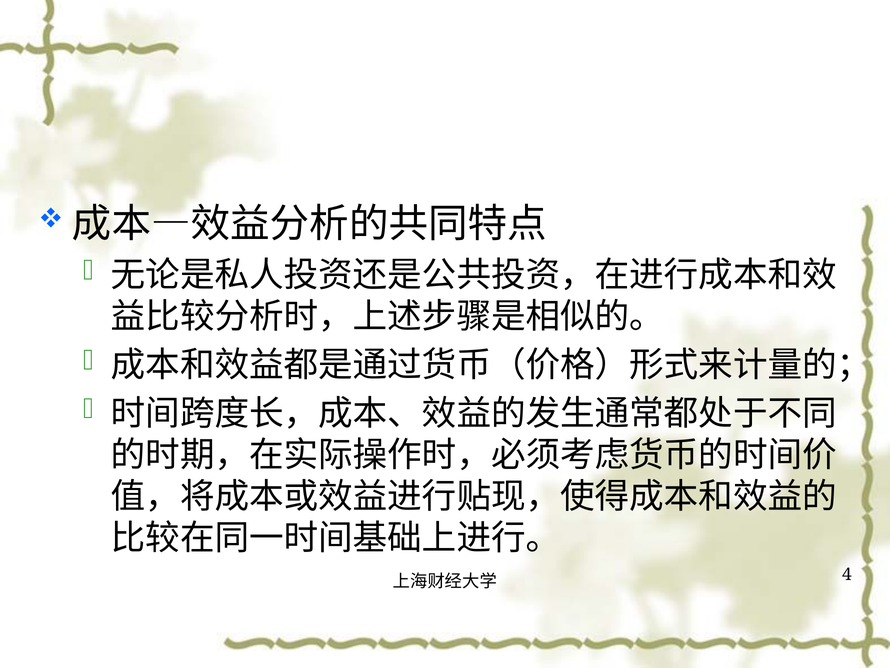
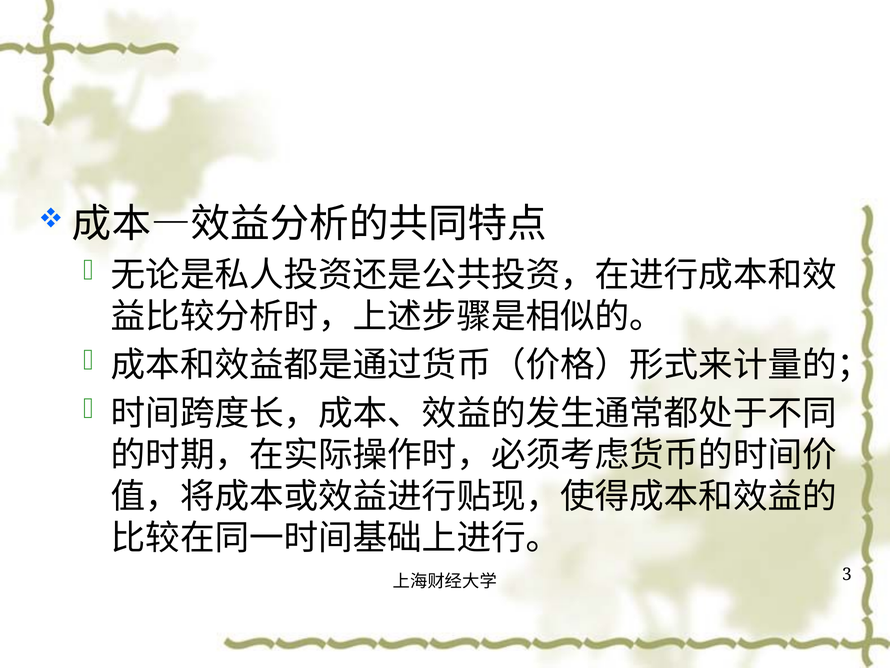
4: 4 -> 3 (847, 574)
